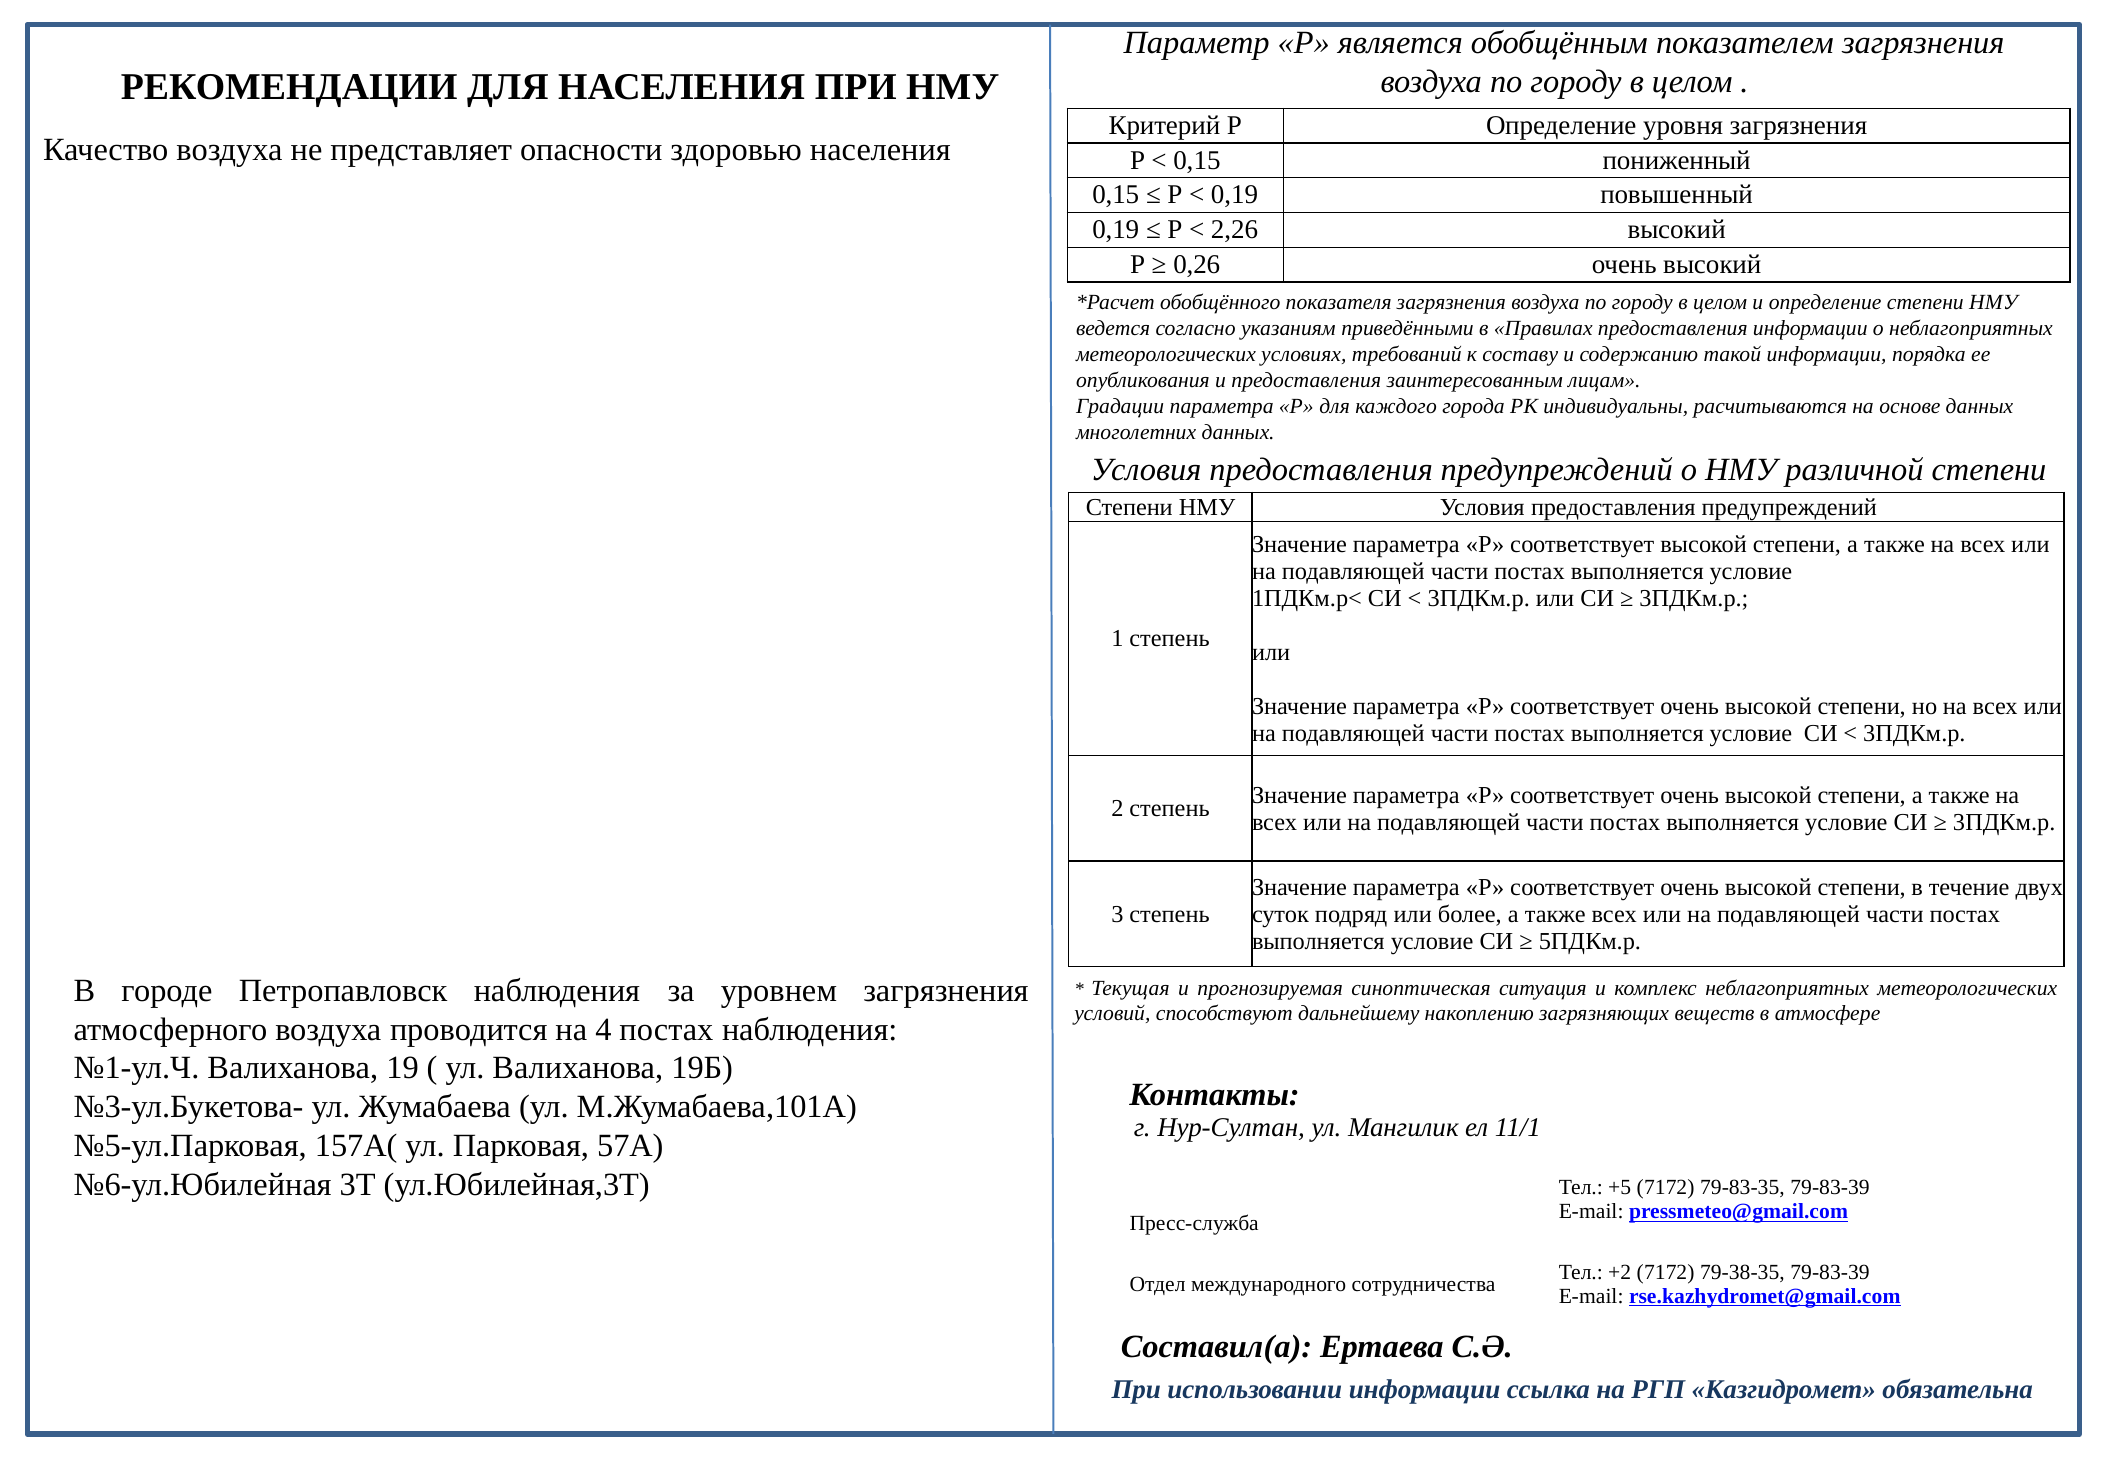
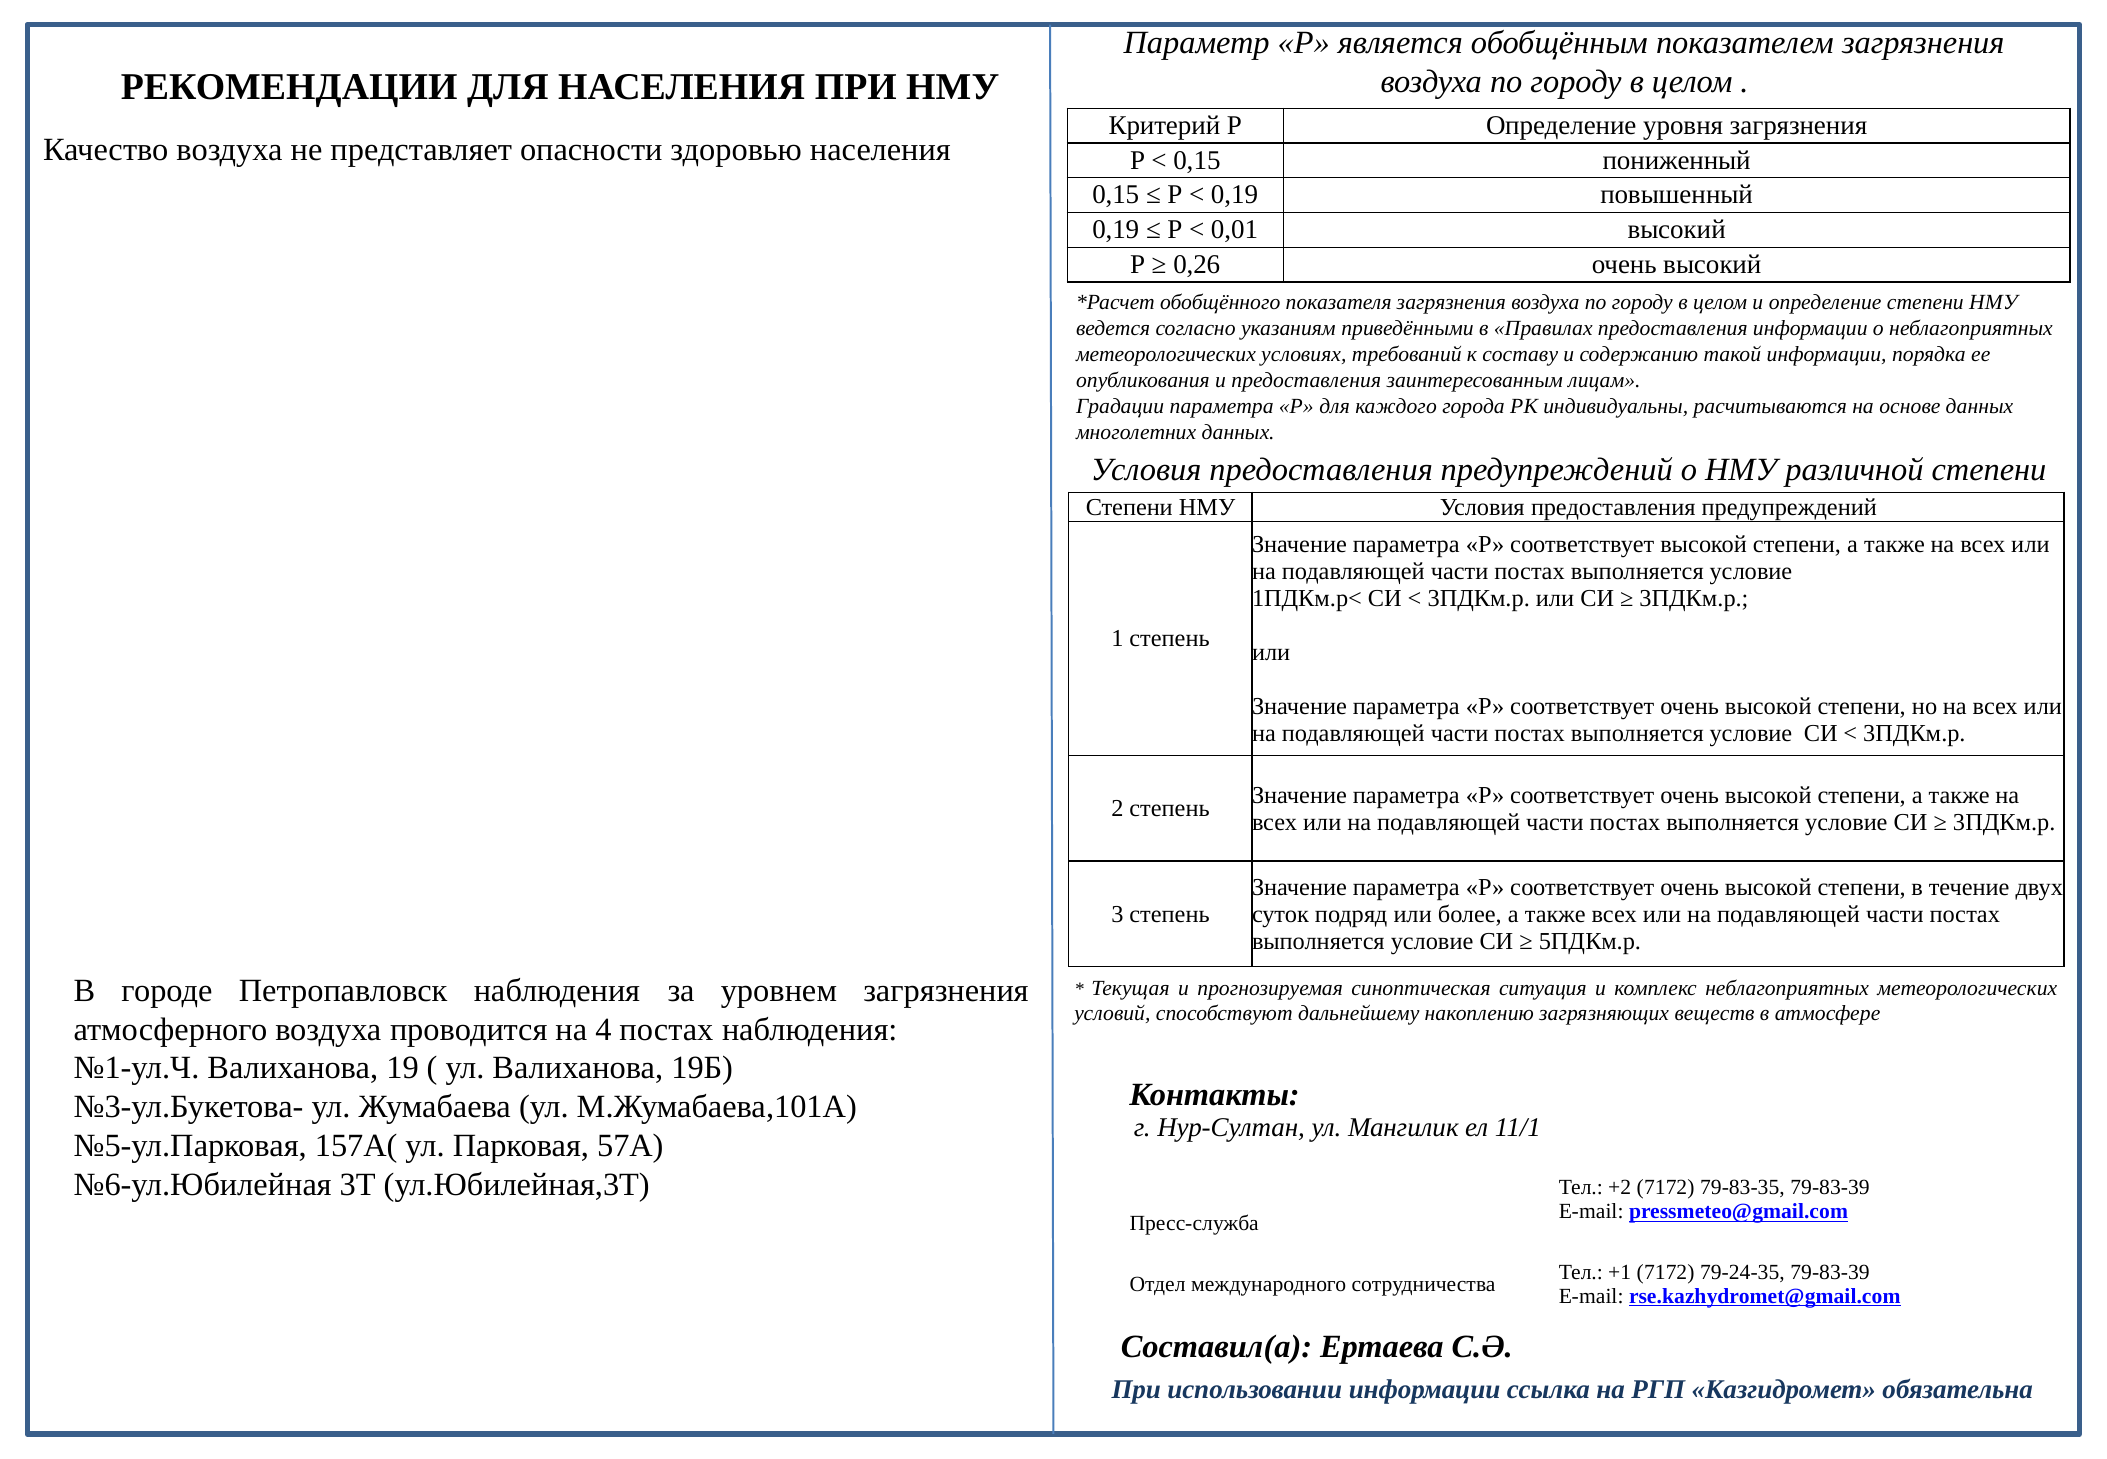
2,26: 2,26 -> 0,01 (1234, 230)
+5: +5 -> +2 (1620, 1188)
+2: +2 -> +1 (1620, 1272)
79-38-35: 79-38-35 -> 79-24-35 (1742, 1272)
